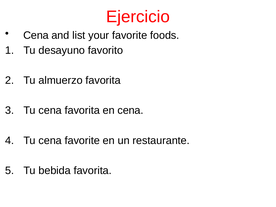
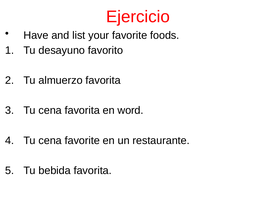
Cena: Cena -> Have (36, 35)
en cena: cena -> word (130, 110)
